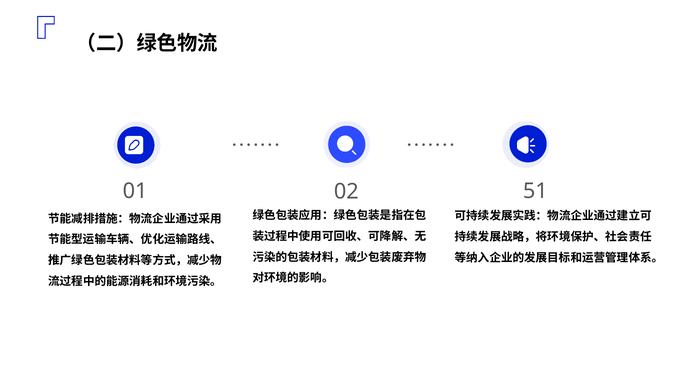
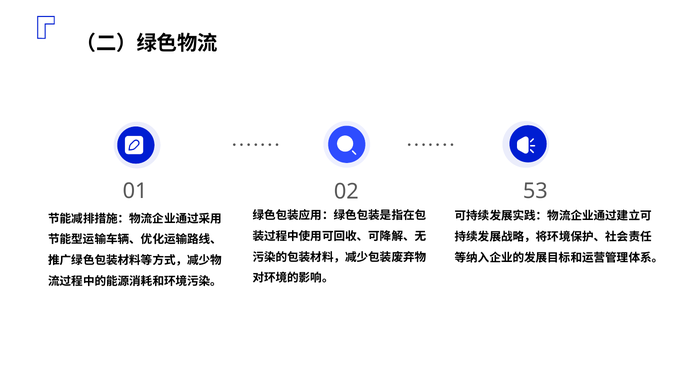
51: 51 -> 53 (535, 191)
